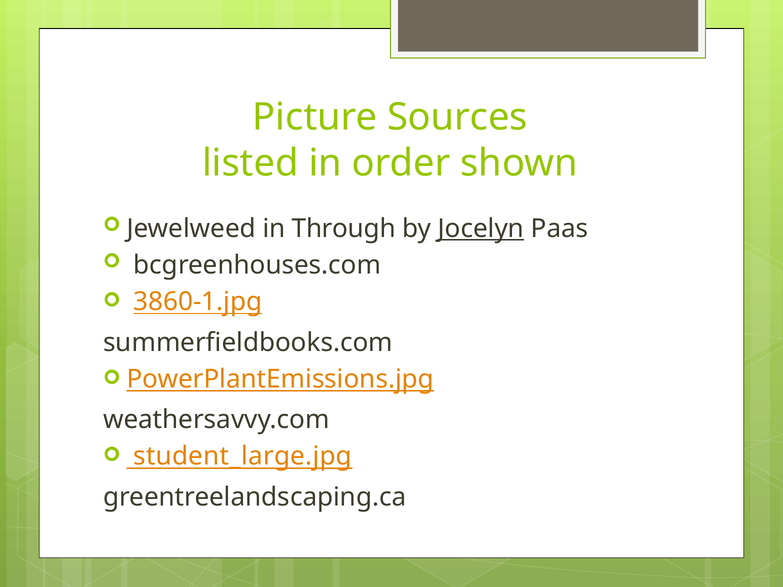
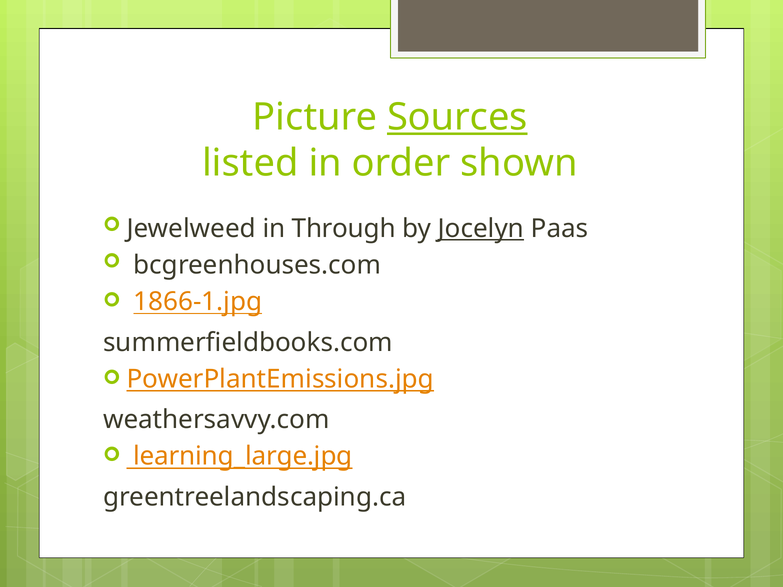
Sources underline: none -> present (457, 117)
3860‑1.jpg: 3860‑1.jpg -> 1866‑1.jpg (198, 302)
student_large.jpg: student_large.jpg -> learning_large.jpg (243, 457)
